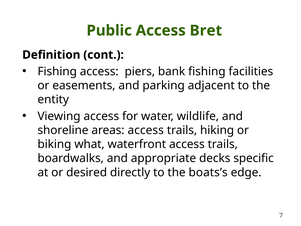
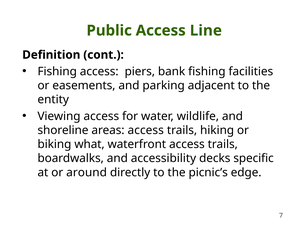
Bret: Bret -> Line (206, 31)
appropriate: appropriate -> accessibility (163, 158)
desired: desired -> around (87, 172)
boats’s: boats’s -> picnic’s (208, 172)
